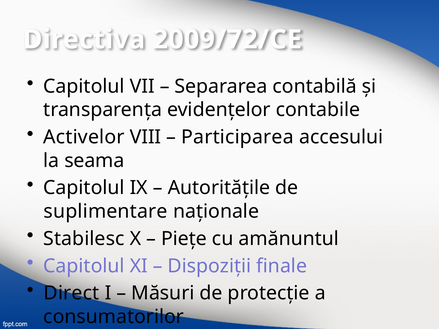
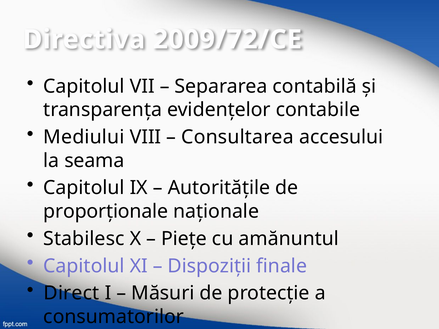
Activelor: Activelor -> Mediului (84, 137)
Participarea: Participarea -> Consultarea (237, 137)
suplimentare: suplimentare -> proporţionale (106, 211)
